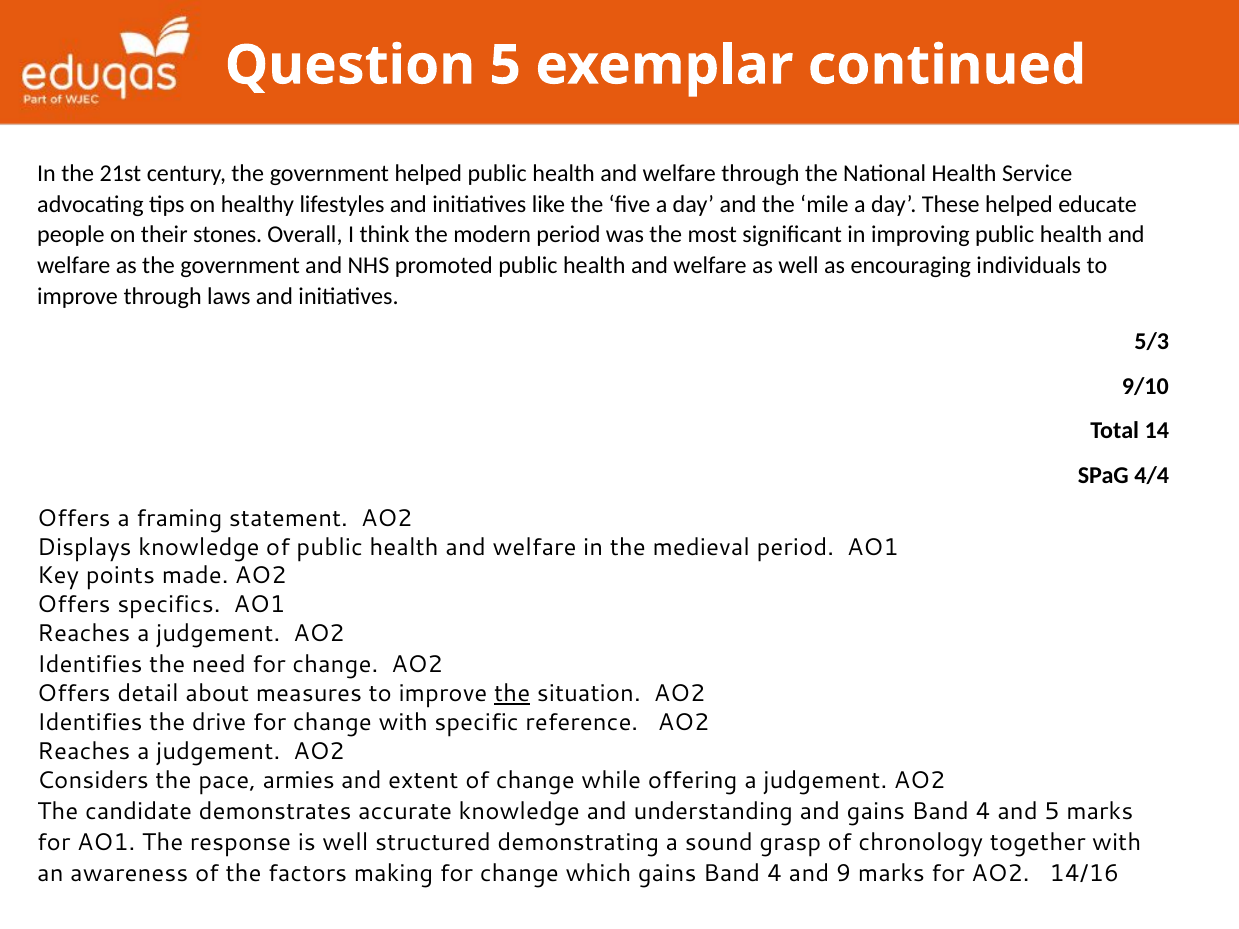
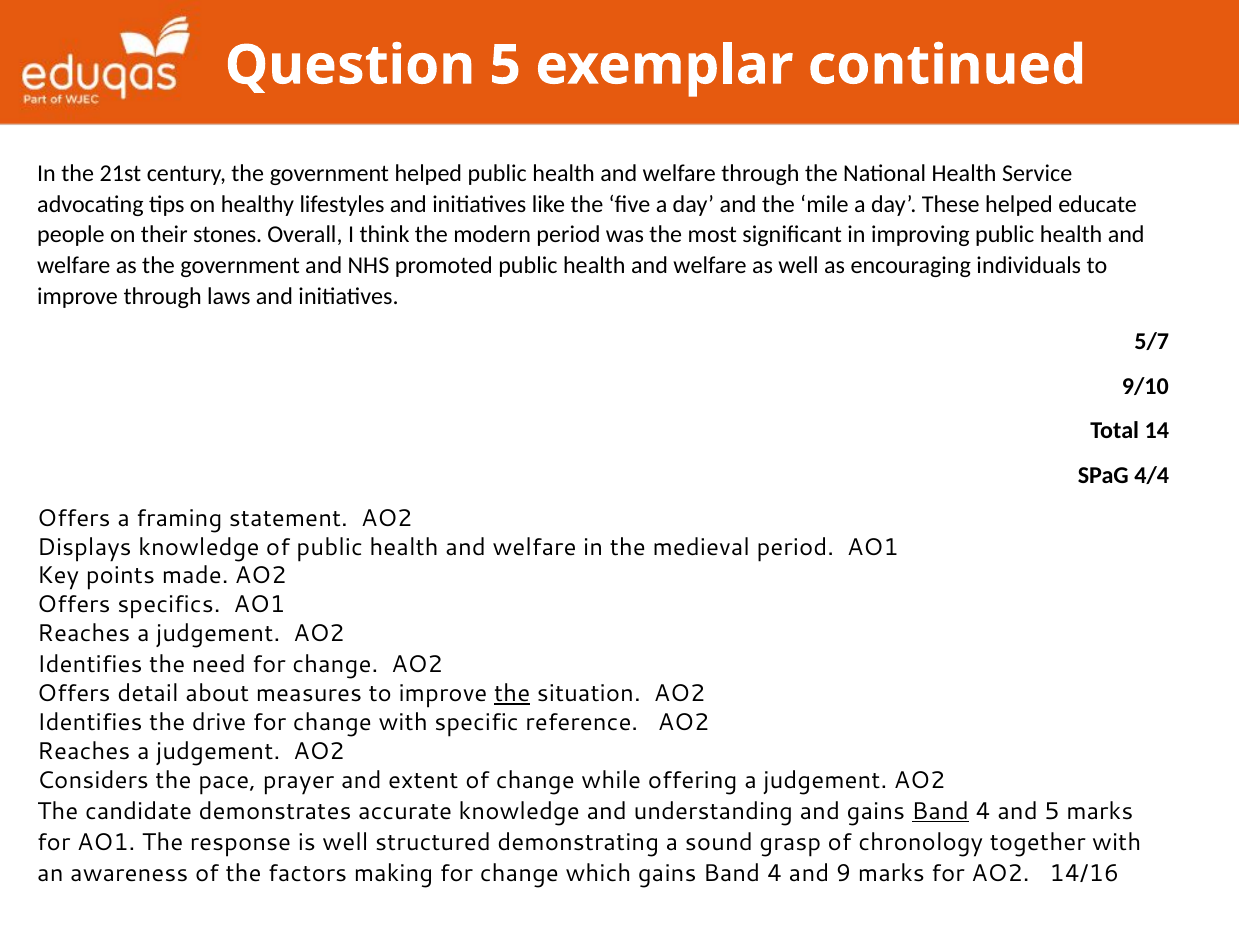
5/3: 5/3 -> 5/7 (1152, 342)
armies: armies -> prayer (299, 781)
Band underline: none -> present (940, 812)
